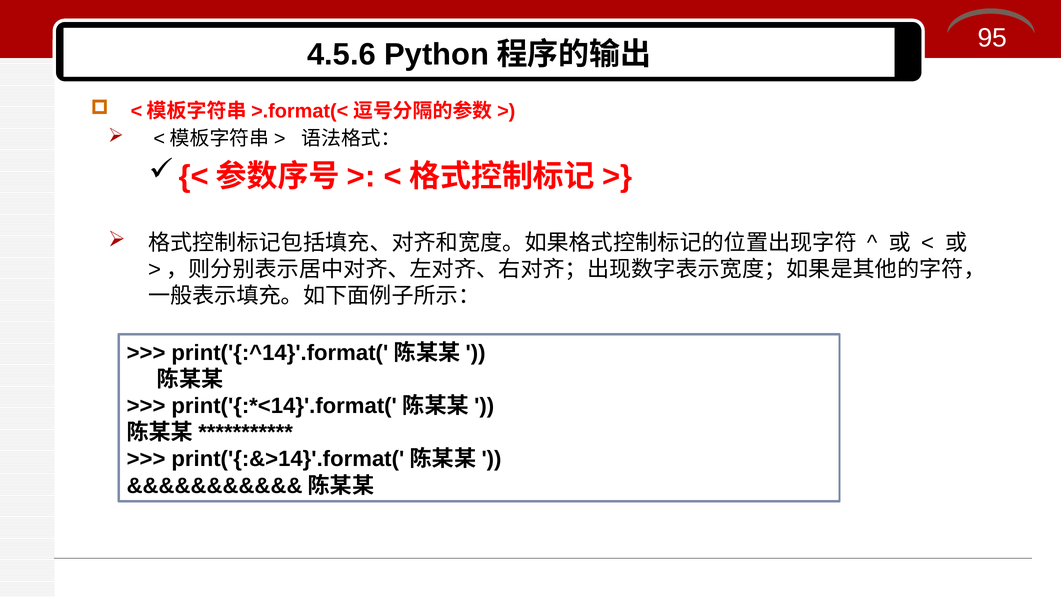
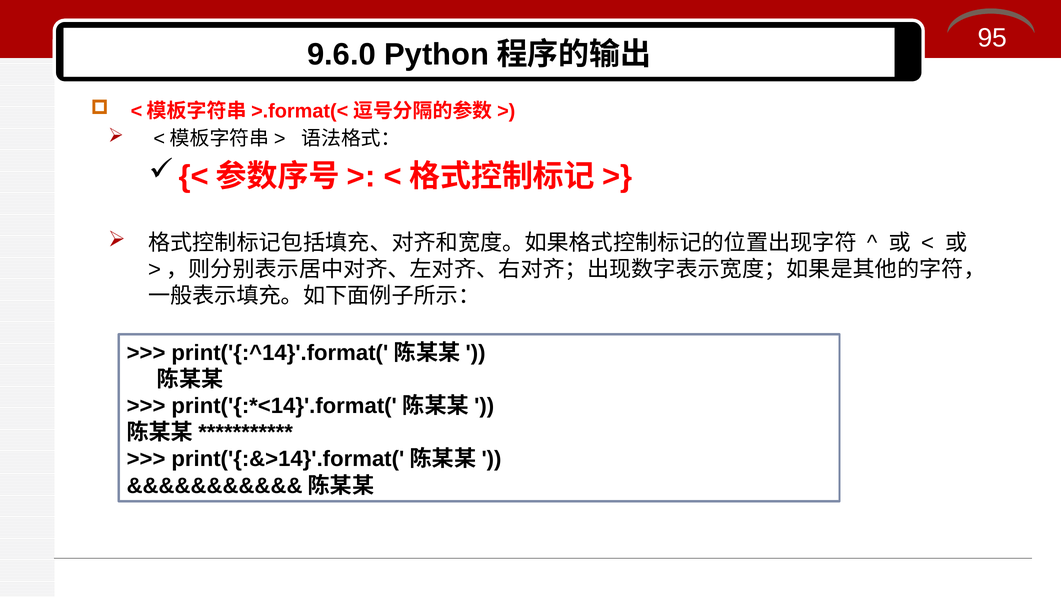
4.5.6: 4.5.6 -> 9.6.0 (341, 54)
